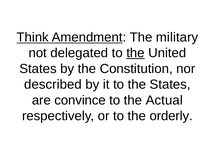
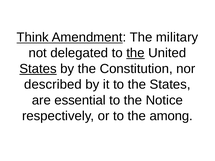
States underline: none -> present (38, 69)
convince: convince -> essential (80, 100)
Actual: Actual -> Notice (164, 100)
orderly: orderly -> among (171, 116)
